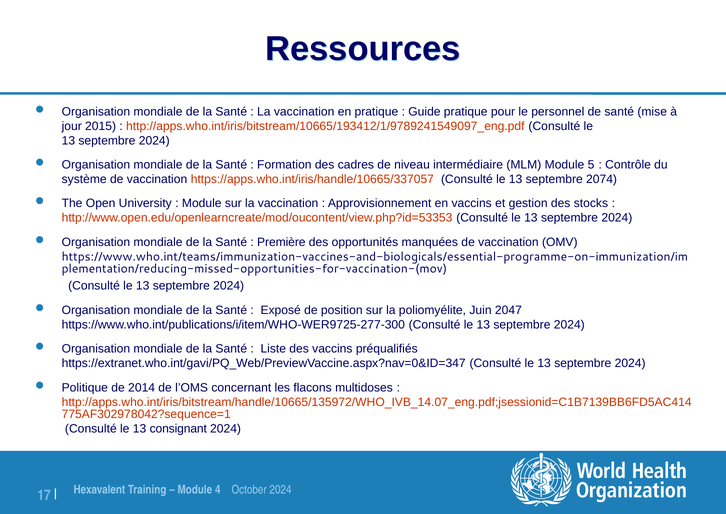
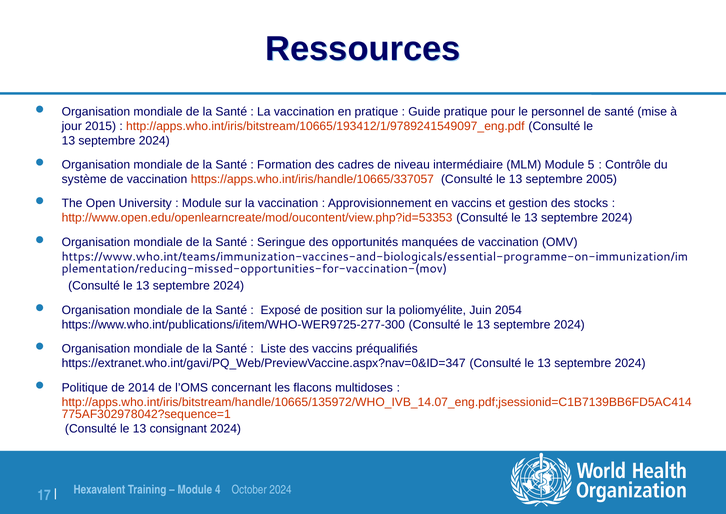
2074: 2074 -> 2005 (602, 179)
Première: Première -> Seringue (281, 242)
2047: 2047 -> 2054 (508, 310)
